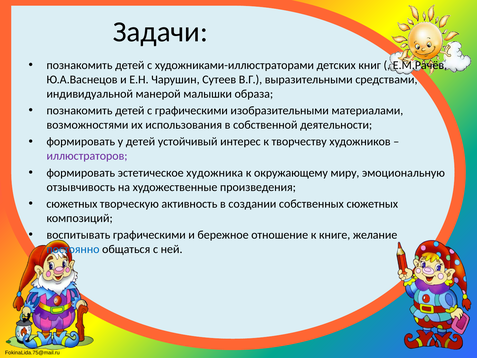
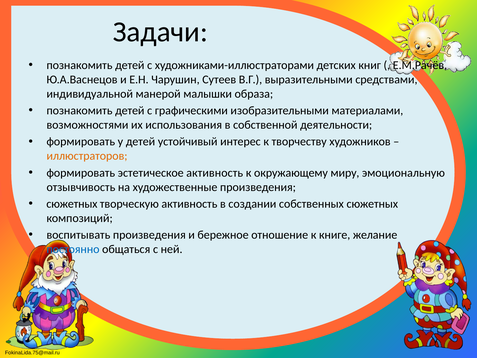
иллюстраторов colour: purple -> orange (87, 156)
эстетическое художника: художника -> активность (215, 173)
воспитывать графическими: графическими -> произведения (149, 235)
